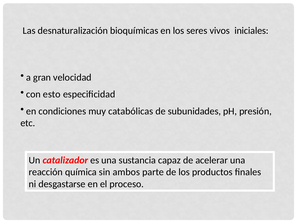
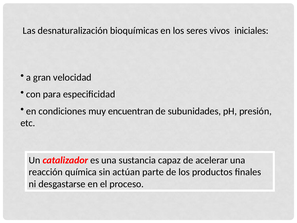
esto: esto -> para (52, 94)
catabólicas: catabólicas -> encuentran (131, 111)
ambos: ambos -> actúan (126, 172)
